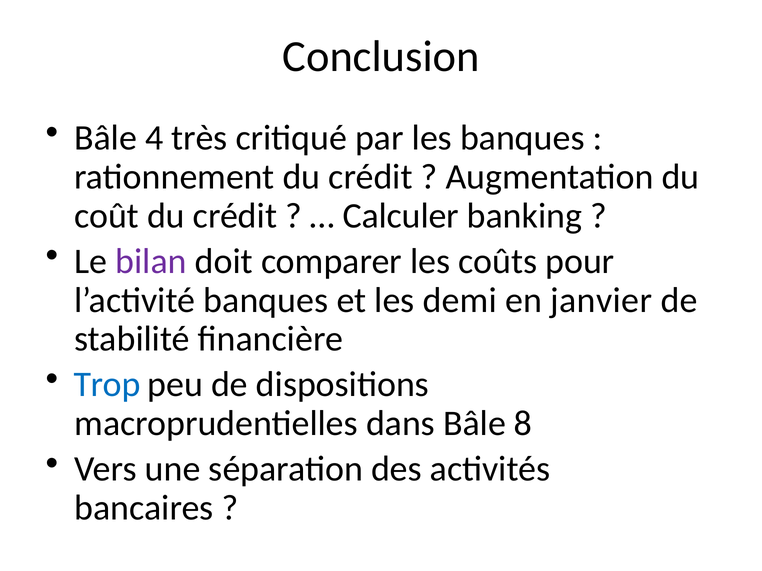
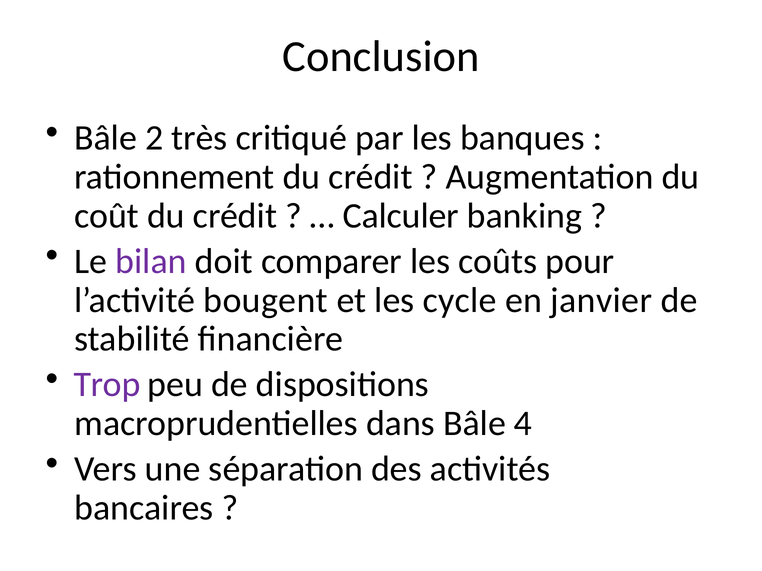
4: 4 -> 2 (154, 138)
l’activité banques: banques -> bougent (266, 300)
demi: demi -> cycle (460, 300)
Trop colour: blue -> purple (107, 385)
8: 8 -> 4 (523, 424)
